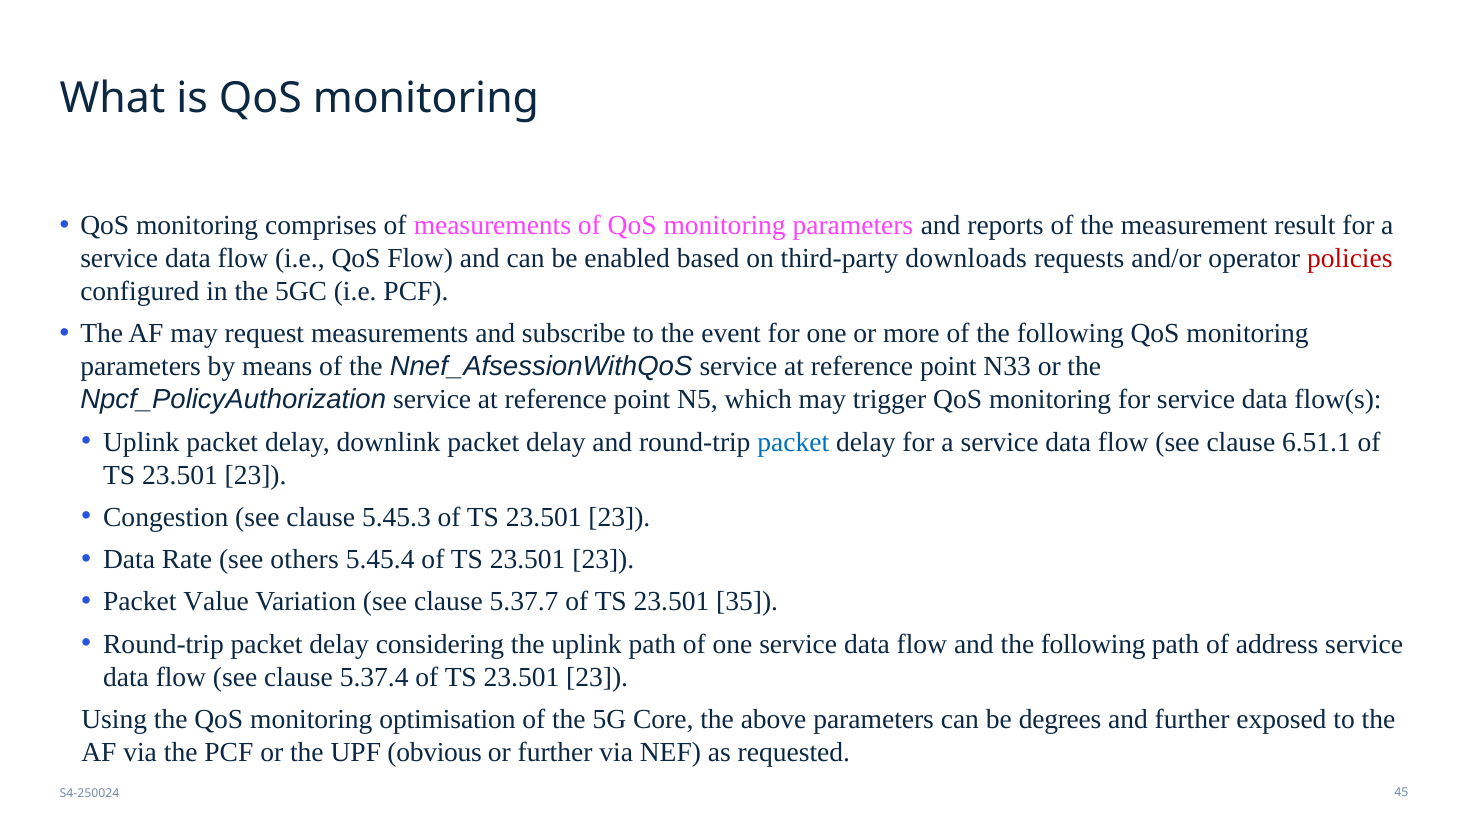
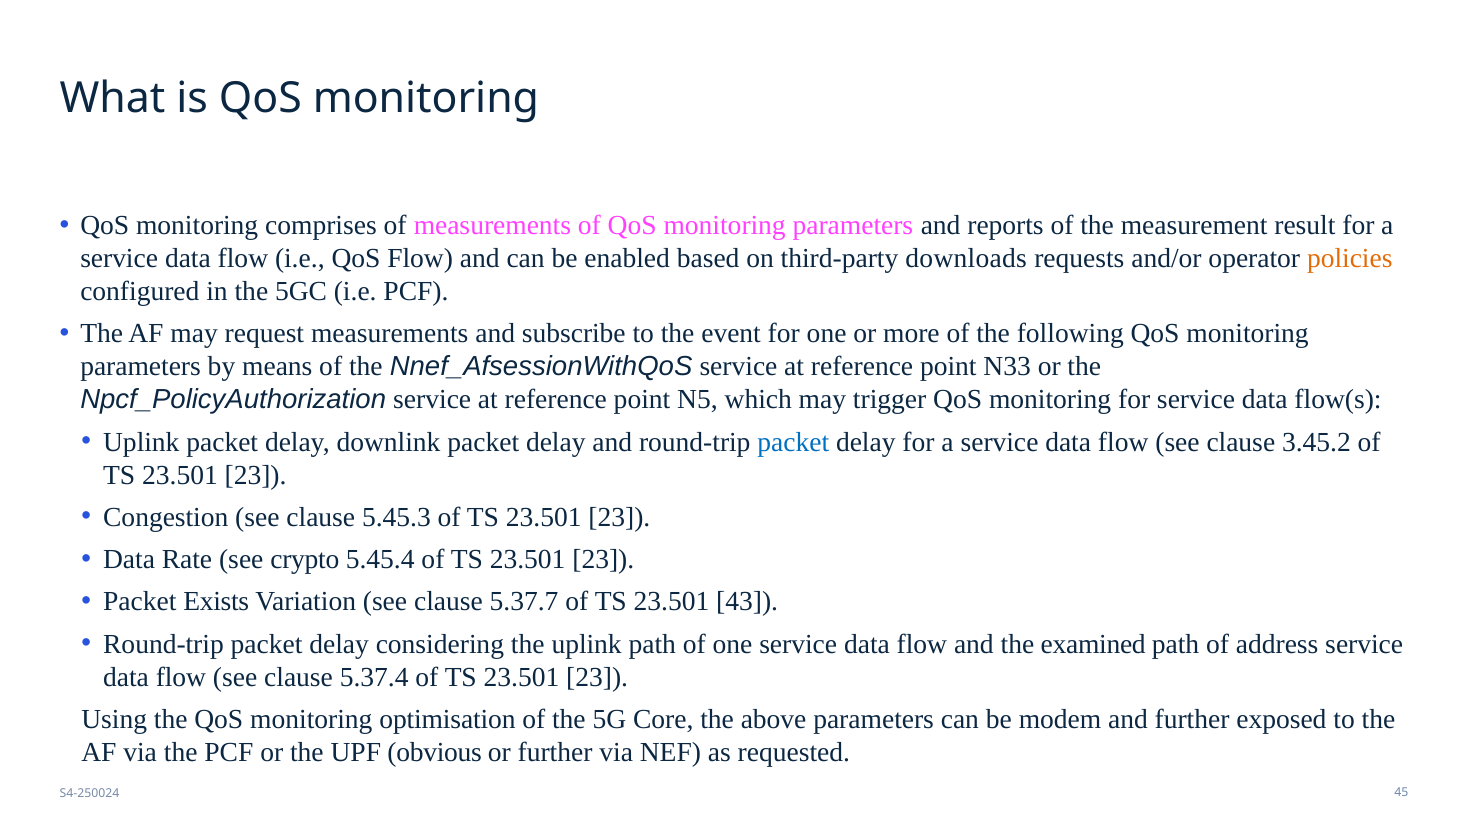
policies colour: red -> orange (1350, 259)
6.51.1: 6.51.1 -> 3.45.2 (1316, 442)
others: others -> crypto (305, 560)
Value: Value -> Exists (216, 602)
35: 35 -> 43 (747, 602)
and the following: following -> examined (1093, 644)
degrees: degrees -> modem (1060, 720)
